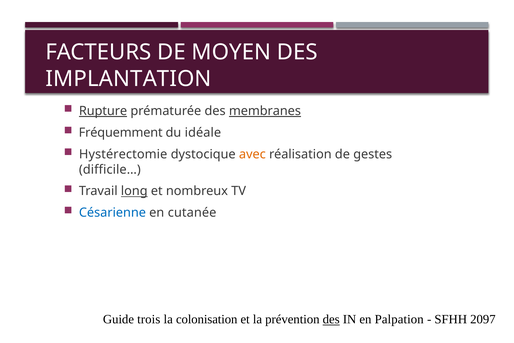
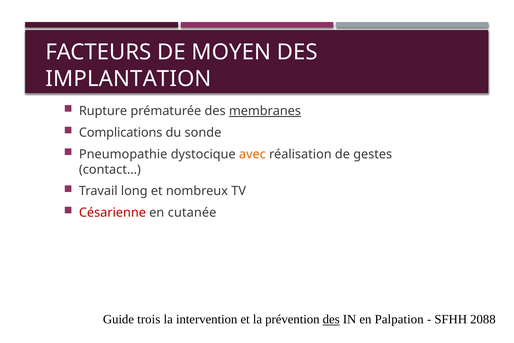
Rupture underline: present -> none (103, 111)
Fréquemment: Fréquemment -> Complications (121, 133)
idéale: idéale -> sonde (203, 133)
Hystérectomie: Hystérectomie -> Pneumopathie (123, 154)
difficile…: difficile… -> contact… (110, 169)
long underline: present -> none (134, 191)
Césarienne colour: blue -> red (112, 213)
colonisation: colonisation -> intervention (207, 319)
2097: 2097 -> 2088 (483, 319)
